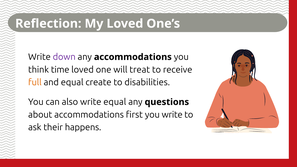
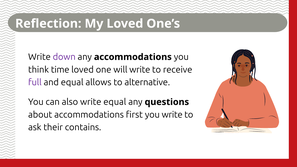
will treat: treat -> write (140, 70)
full colour: orange -> purple (35, 82)
create: create -> allows (98, 82)
disabilities: disabilities -> alternative (147, 82)
happens: happens -> contains (83, 127)
